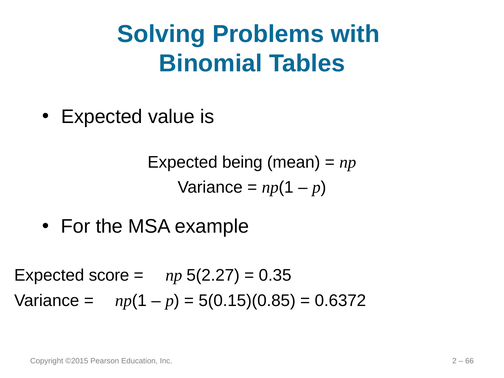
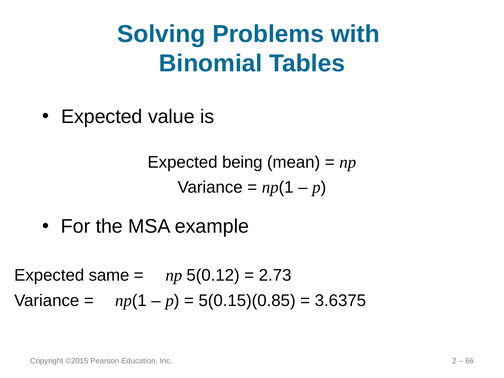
score: score -> same (109, 275)
5(2.27: 5(2.27 -> 5(0.12 (213, 275)
0.35: 0.35 -> 2.73 (275, 275)
0.6372: 0.6372 -> 3.6375 (340, 301)
